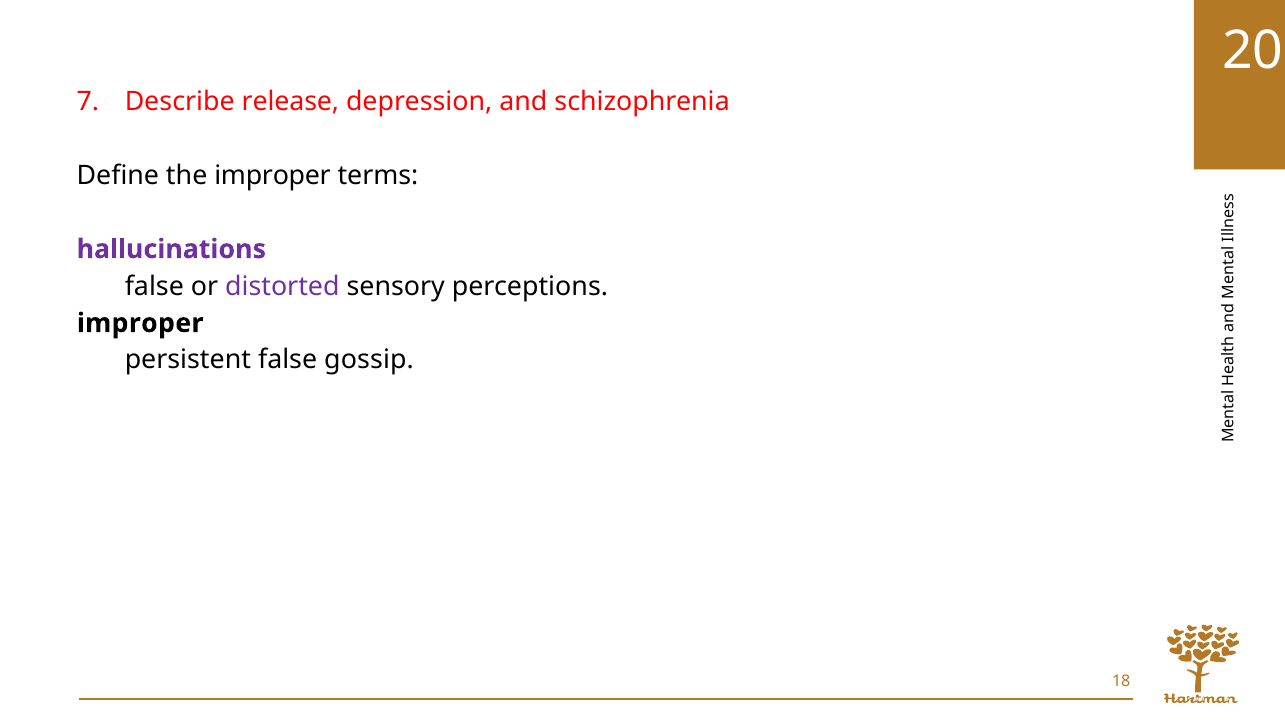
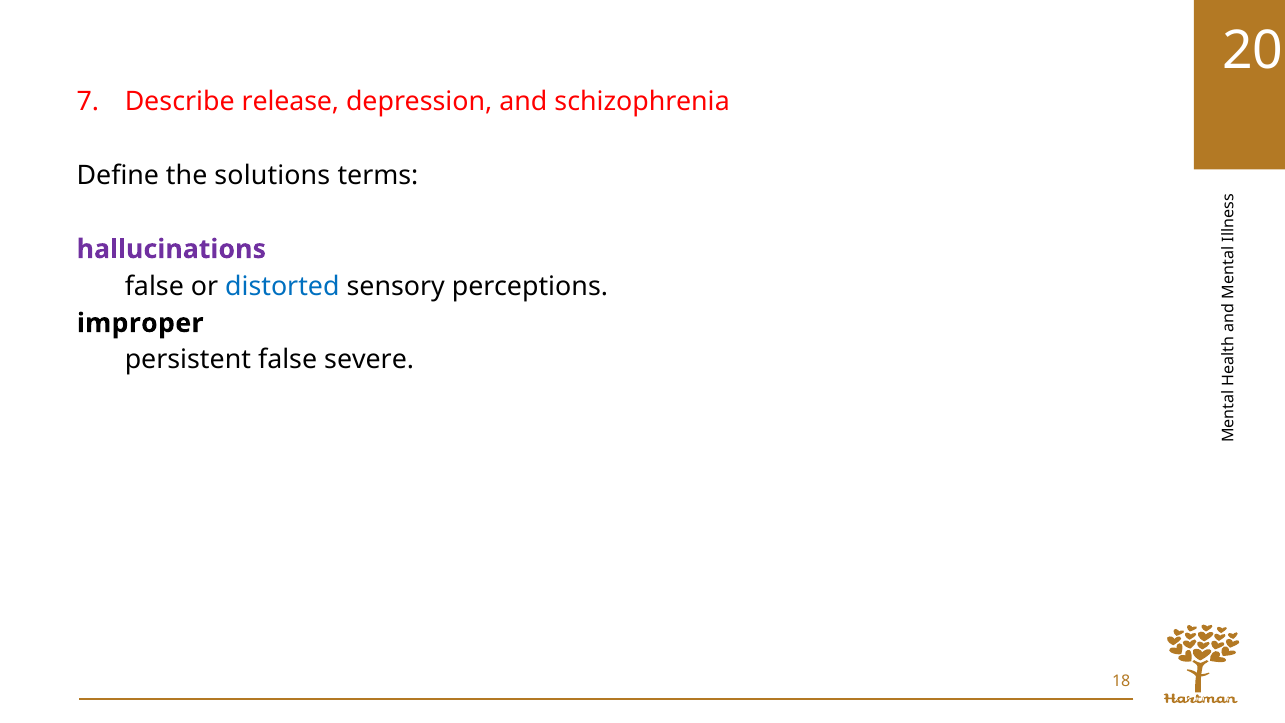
the improper: improper -> solutions (272, 175)
distorted colour: purple -> blue (282, 286)
gossip: gossip -> severe (369, 360)
